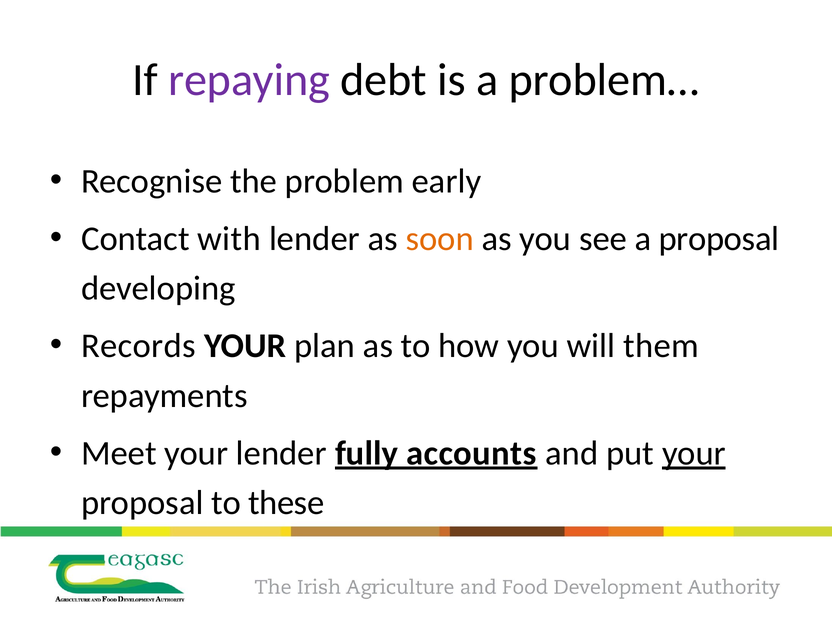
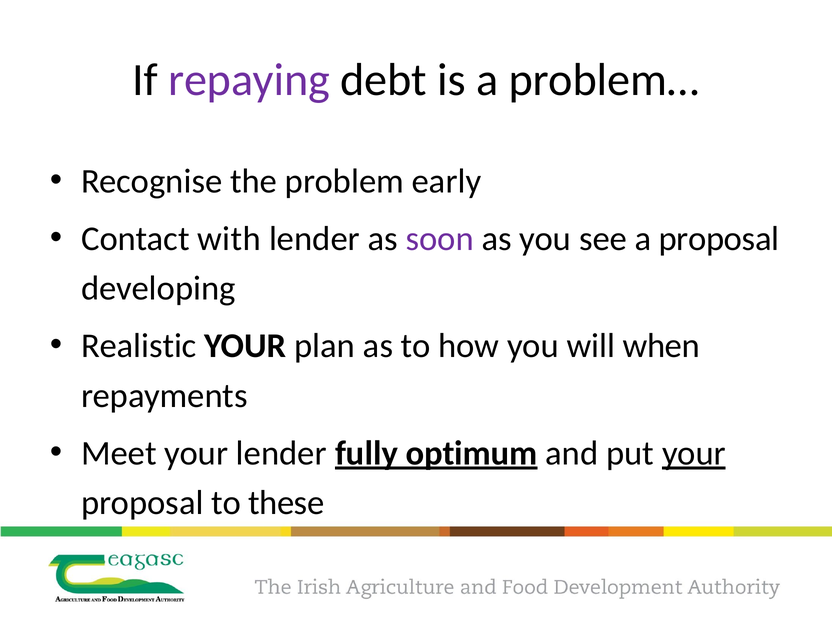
soon colour: orange -> purple (440, 239)
Records: Records -> Realistic (139, 346)
them: them -> when (661, 346)
accounts: accounts -> optimum (472, 453)
